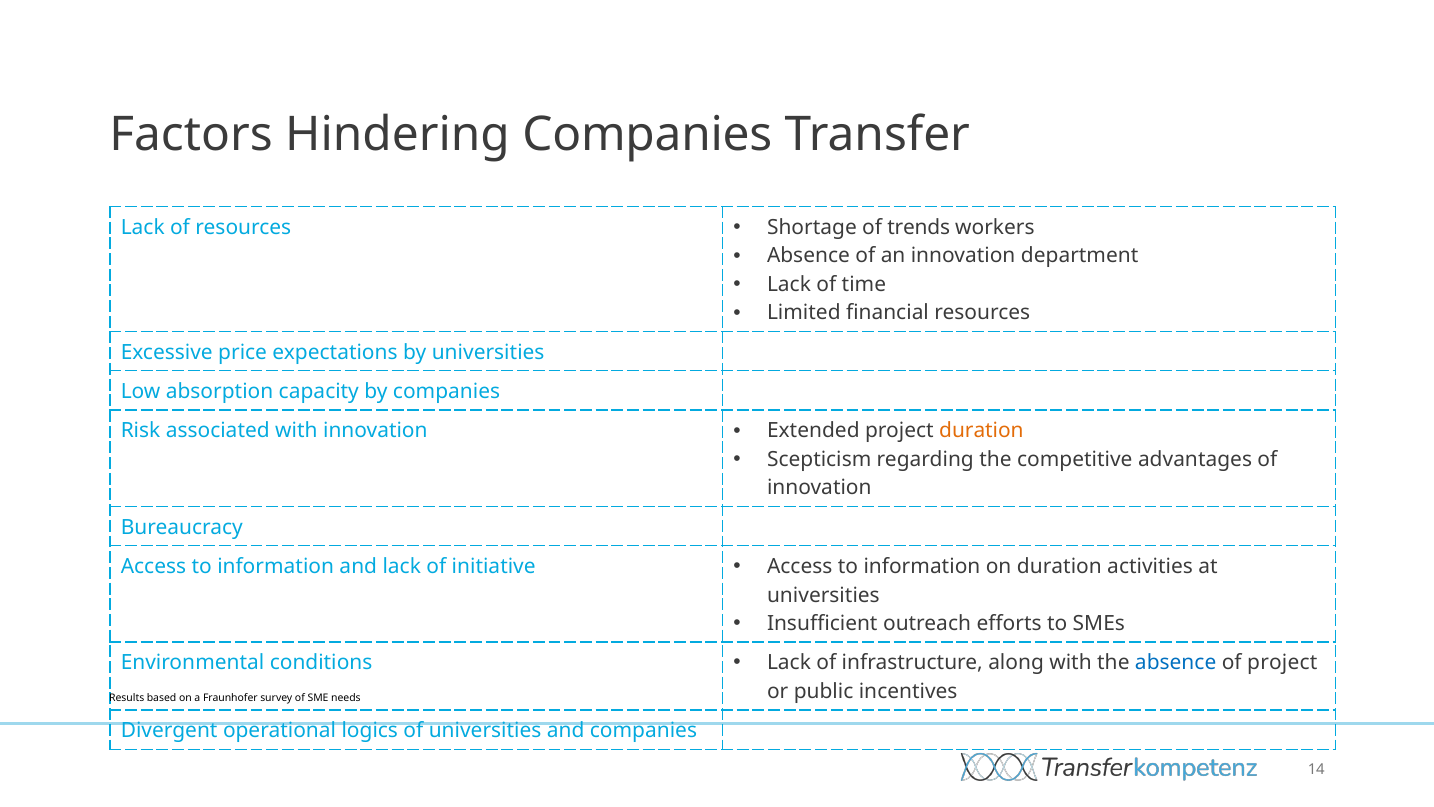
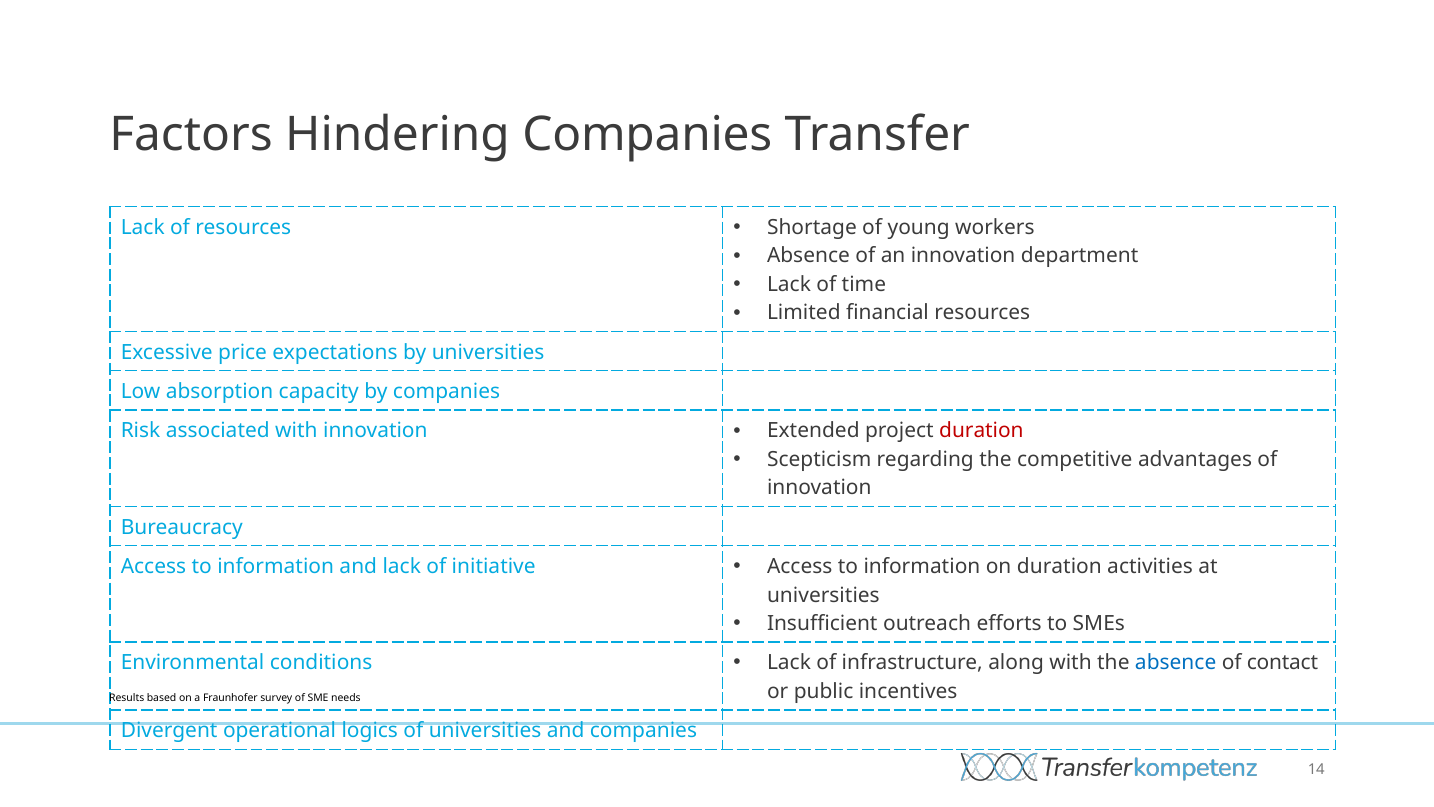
trends: trends -> young (919, 227)
duration colour: orange -> red (981, 431)
of project: project -> contact (1282, 663)
